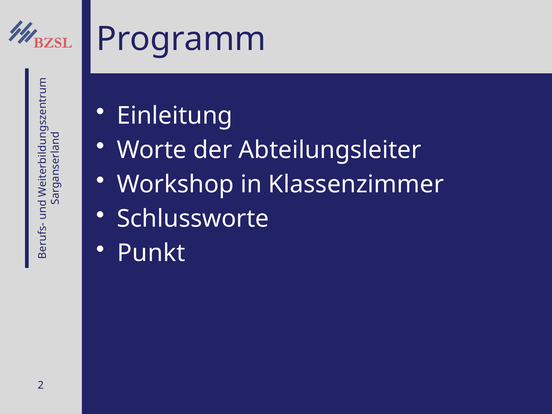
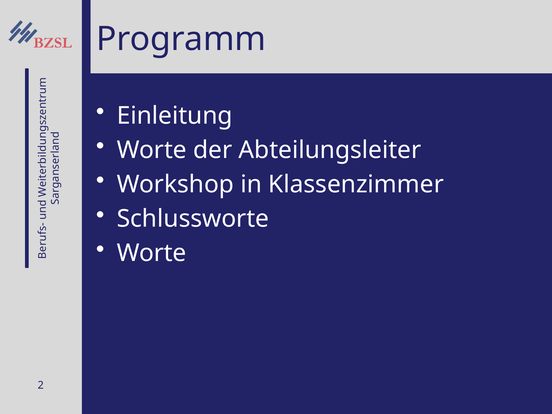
Punkt: Punkt -> Worte (151, 253)
